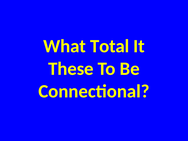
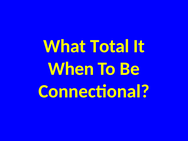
These: These -> When (71, 69)
